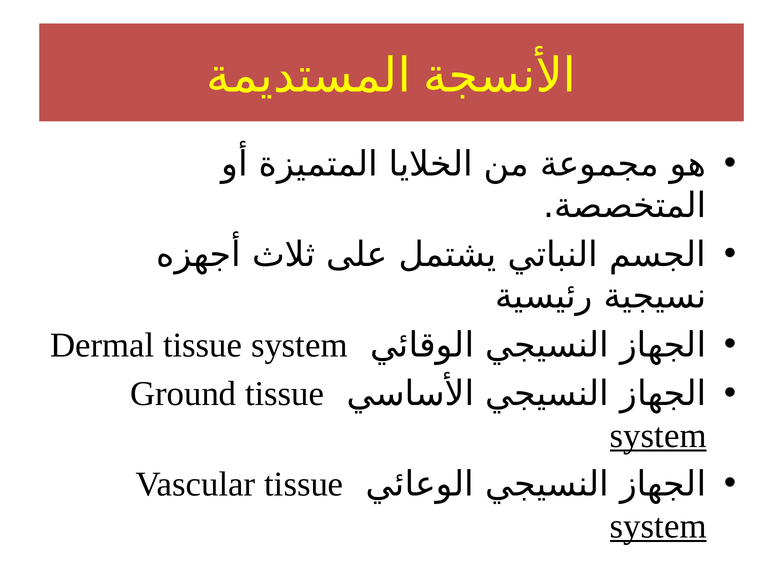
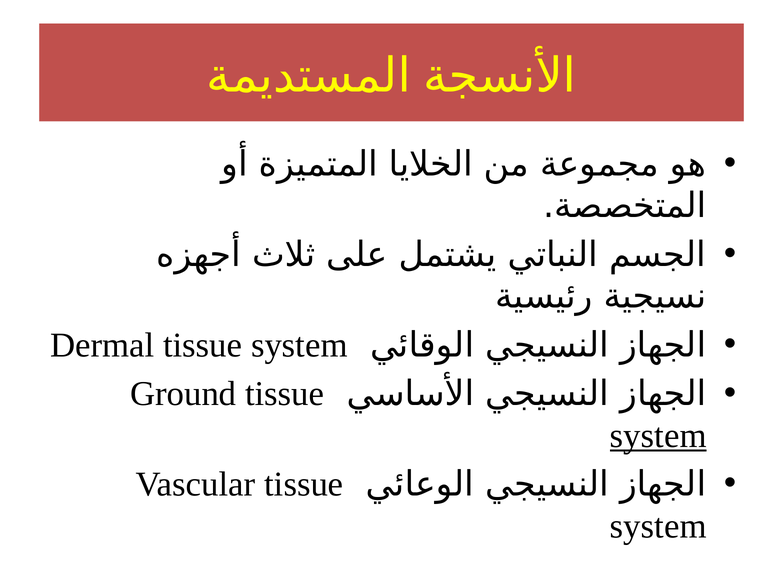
system underline: present -> none (658, 526)
